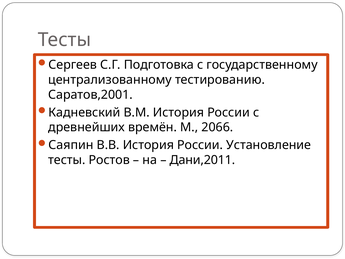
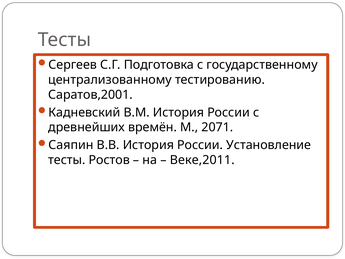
2066: 2066 -> 2071 (217, 127)
Дани,2011: Дани,2011 -> Веке,2011 (202, 160)
